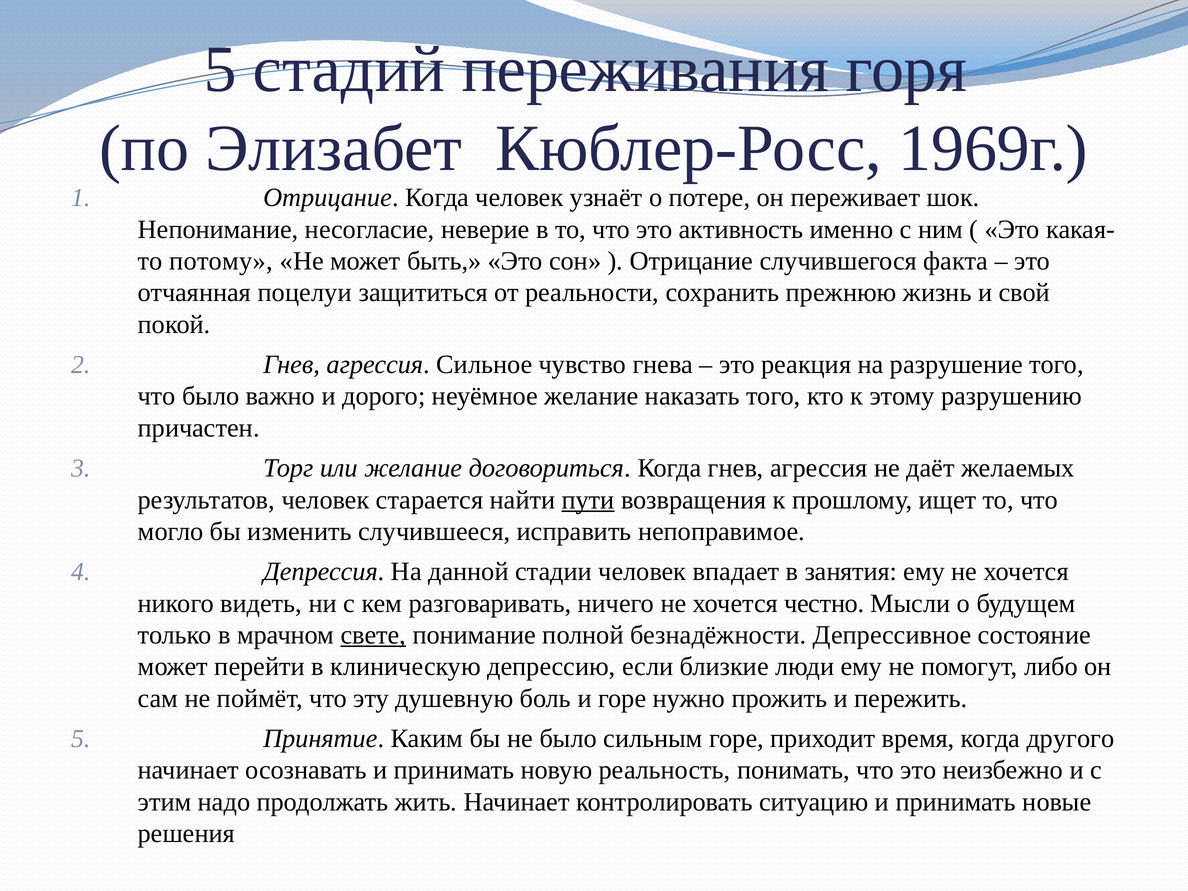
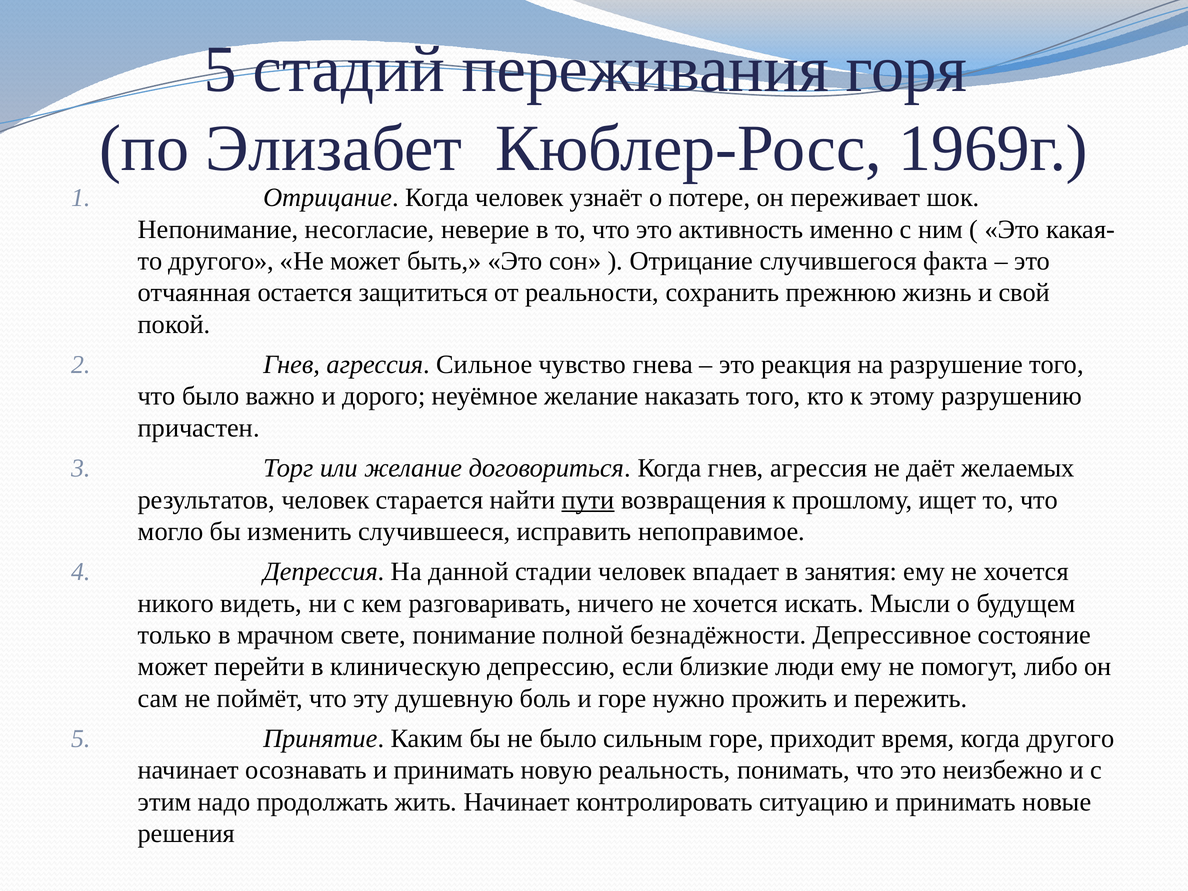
то потому: потому -> другого (221, 261)
поцелуи: поцелуи -> остается (305, 293)
честно: честно -> искать (824, 603)
свете underline: present -> none (373, 635)
